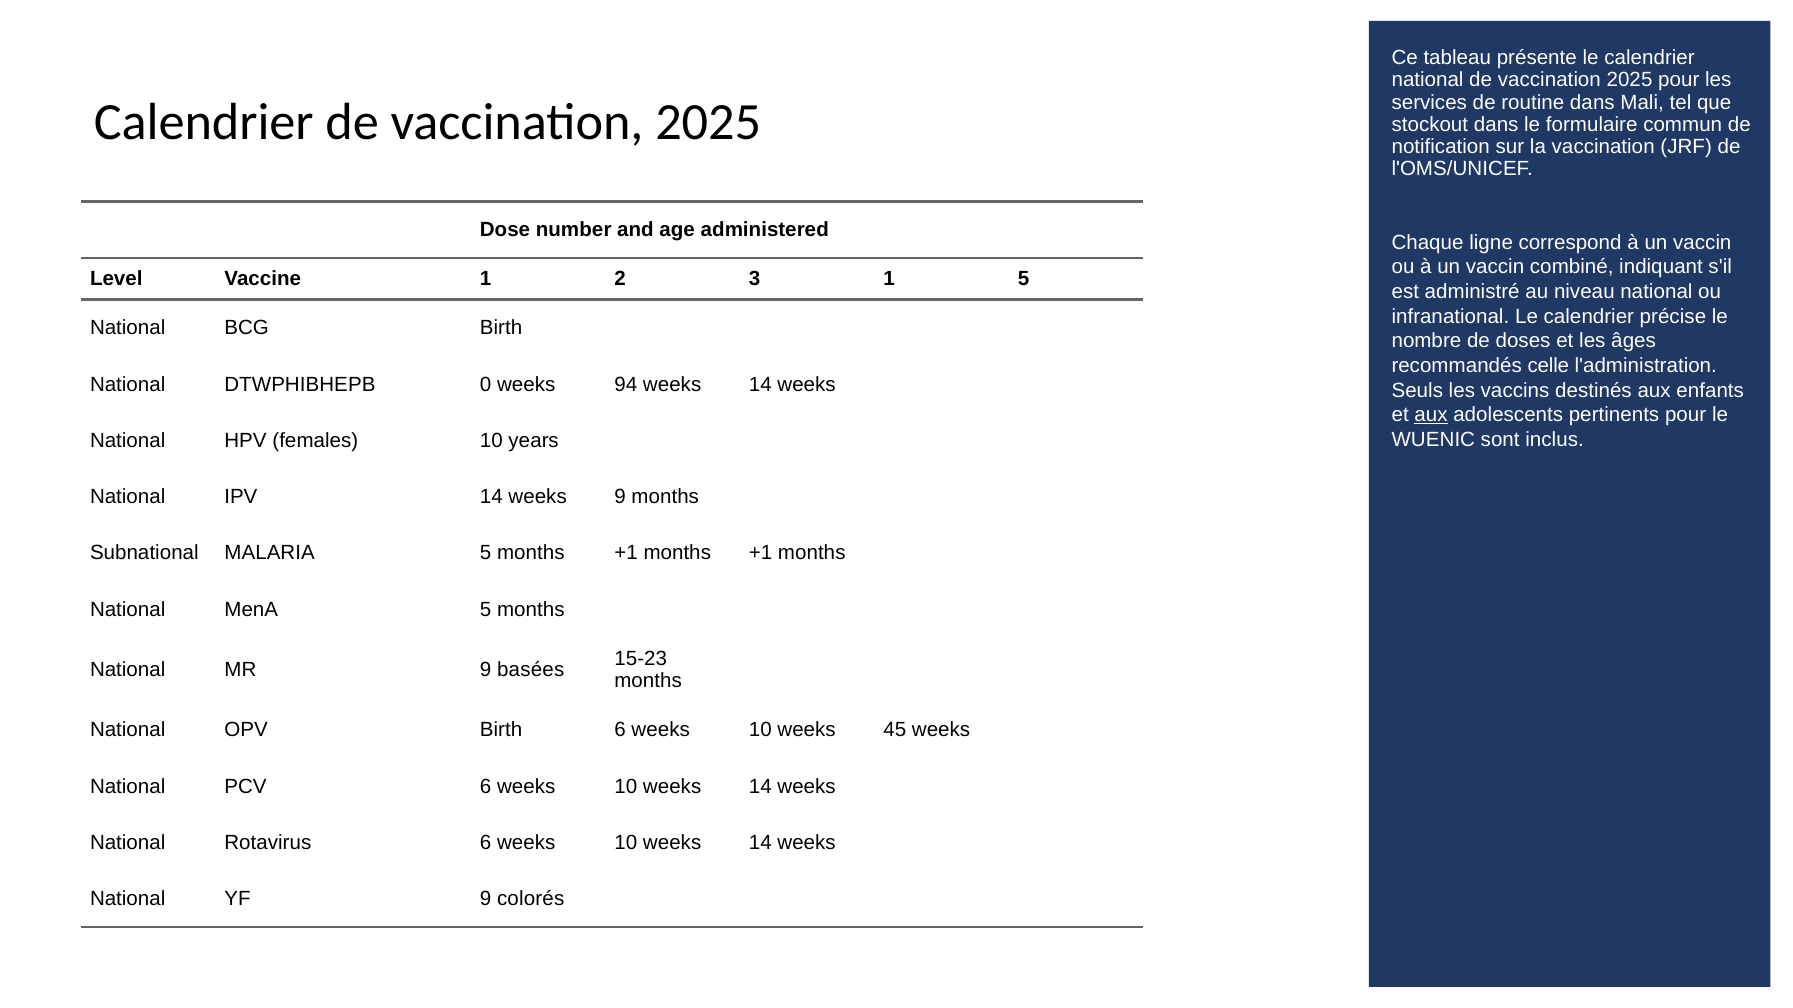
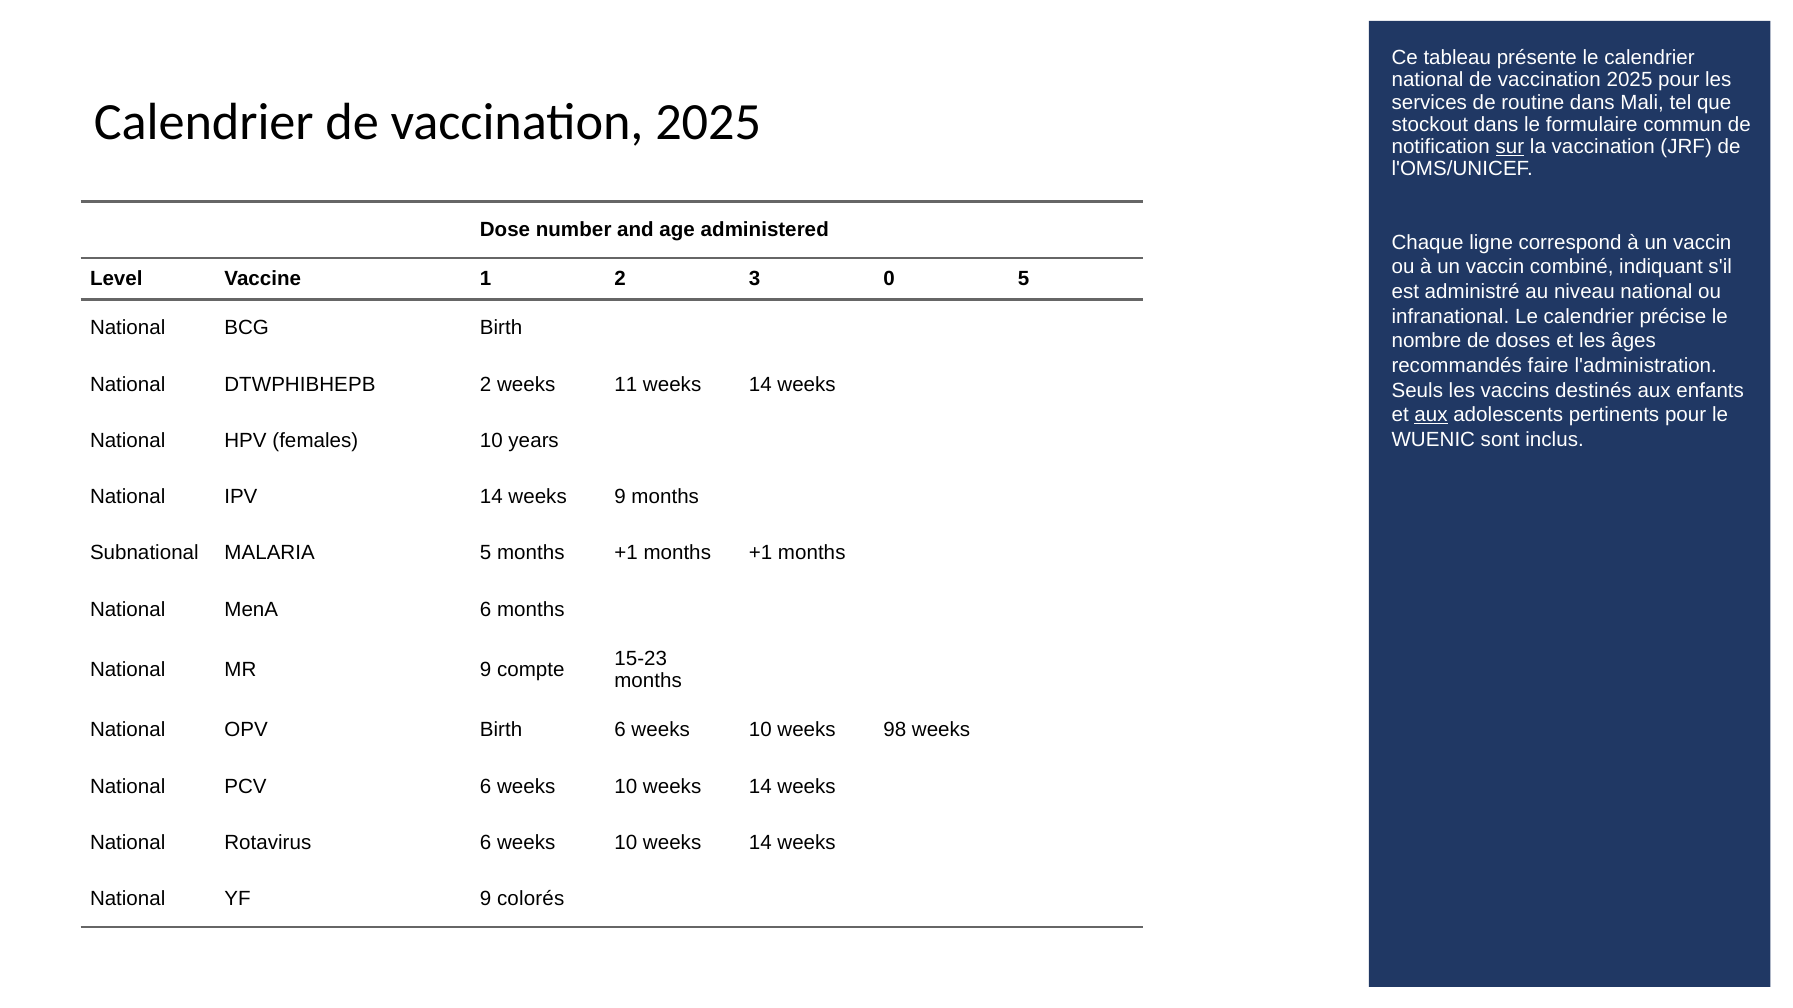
sur underline: none -> present (1510, 147)
3 1: 1 -> 0 (889, 279)
celle: celle -> faire (1548, 366)
DTWPHIBHEPB 0: 0 -> 2 (486, 384)
94: 94 -> 11 (626, 384)
MenA 5: 5 -> 6 (486, 610)
basées: basées -> compte (531, 670)
45: 45 -> 98 (895, 731)
